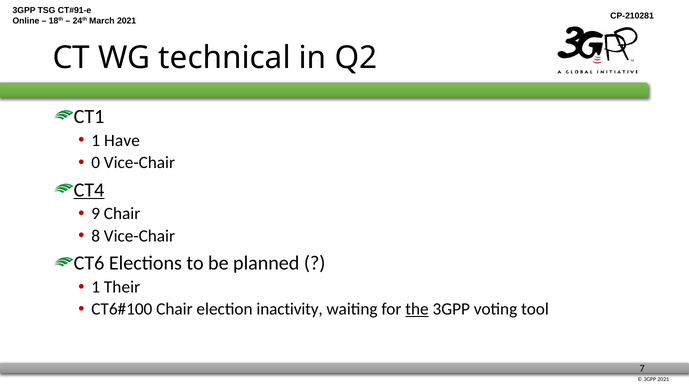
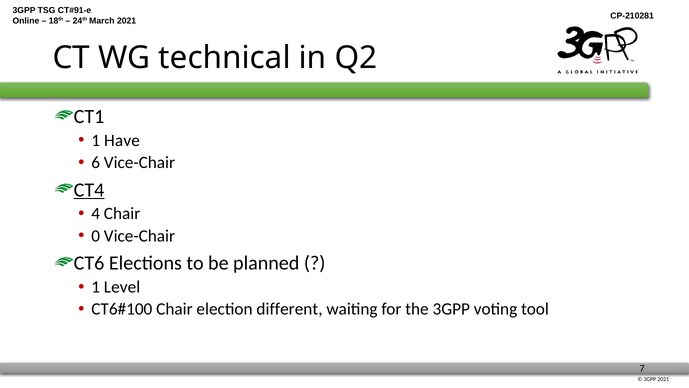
0: 0 -> 6 (96, 162)
9: 9 -> 4 (96, 213)
8: 8 -> 0 (96, 236)
Their: Their -> Level (122, 287)
inactivity: inactivity -> different (290, 309)
the underline: present -> none (417, 309)
